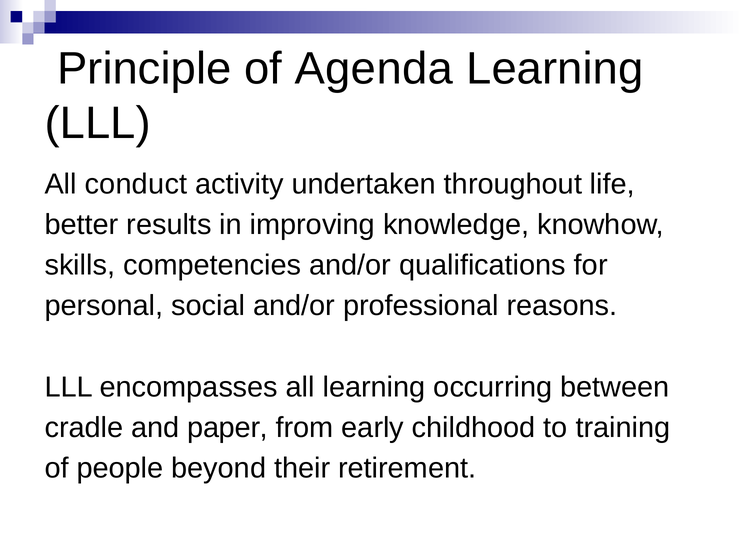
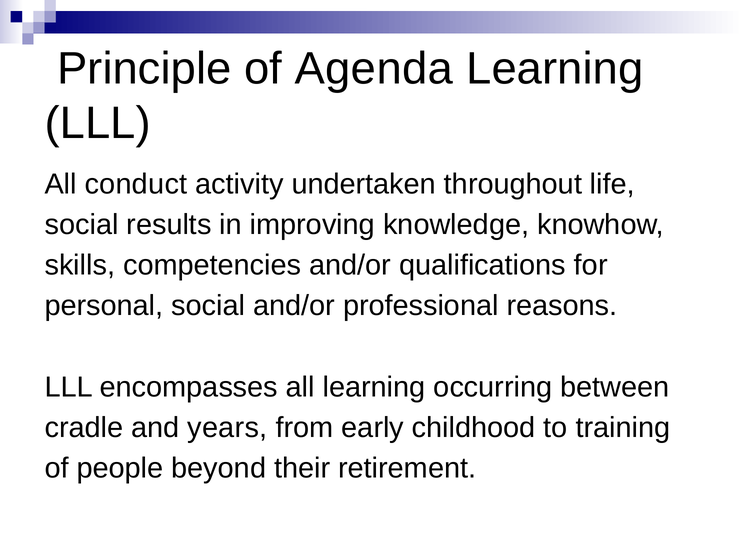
better: better -> social (82, 225)
paper: paper -> years (227, 428)
